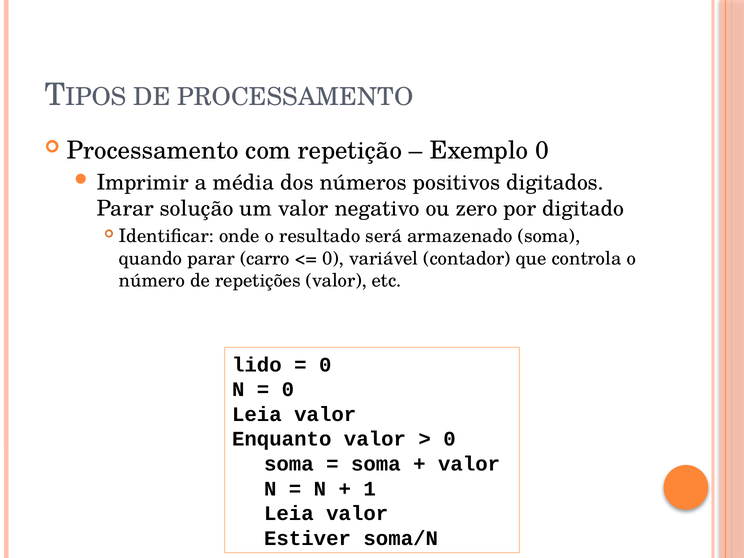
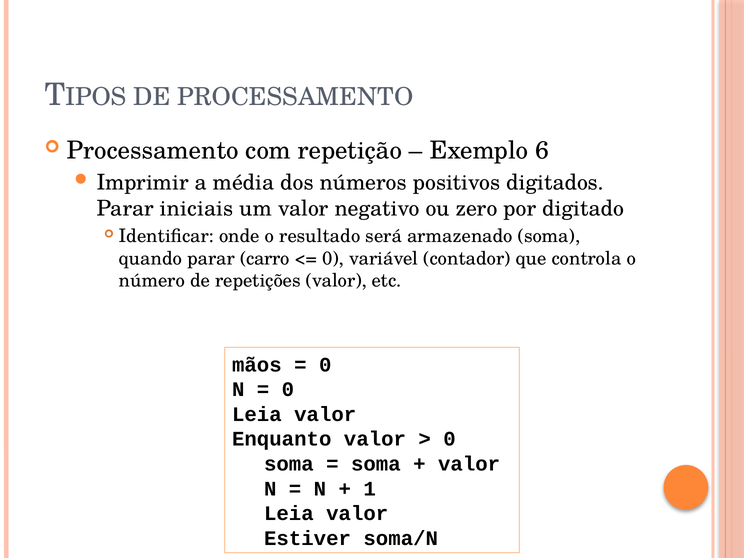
Exemplo 0: 0 -> 6 (542, 150)
solução: solução -> iniciais (197, 209)
lido: lido -> mãos (257, 365)
